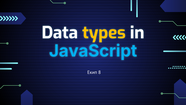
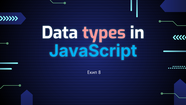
types colour: yellow -> pink (104, 33)
